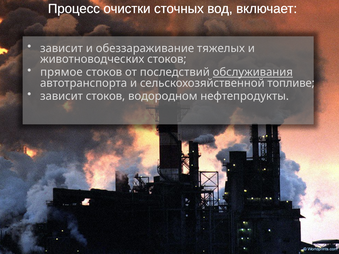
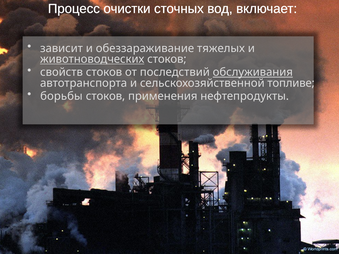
животноводческих underline: none -> present (92, 59)
прямое: прямое -> свойств (62, 72)
зависит: зависит -> борьбы (61, 96)
водородном: водородном -> применения (163, 96)
